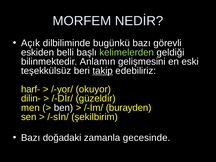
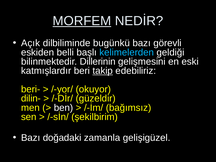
MORFEM underline: none -> present (82, 21)
kelimelerden colour: light green -> light blue (127, 52)
Anlamın: Anlamın -> Dillerinin (98, 62)
teşekkülsüz: teşekkülsüz -> katmışlardır (46, 71)
harf-: harf- -> beri- (31, 89)
burayden: burayden -> bağımsız (129, 108)
gecesinde: gecesinde -> gelişigüzel (147, 138)
